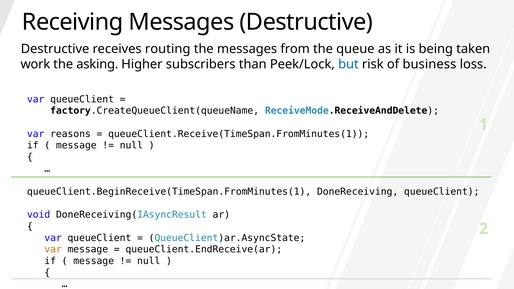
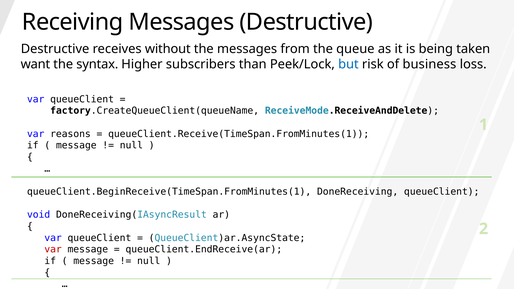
routing: routing -> without (168, 49)
work: work -> want (35, 64)
asking: asking -> syntax (97, 64)
var colour: orange -> red (53, 250)
